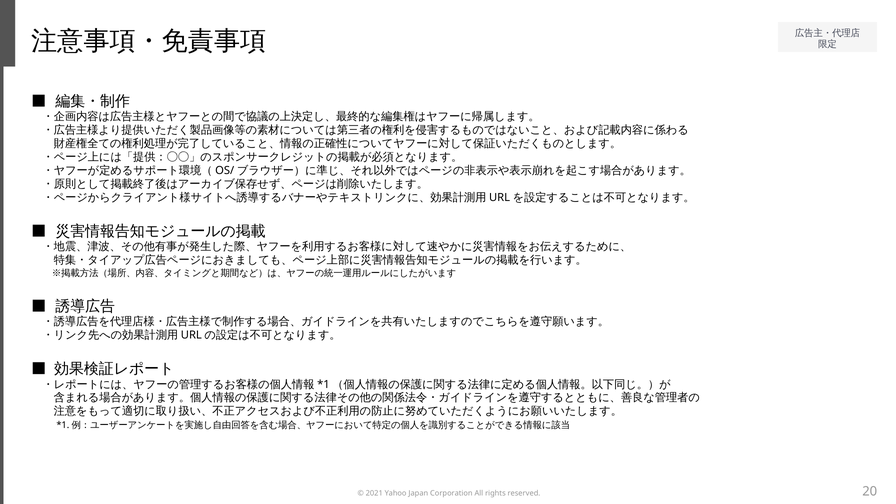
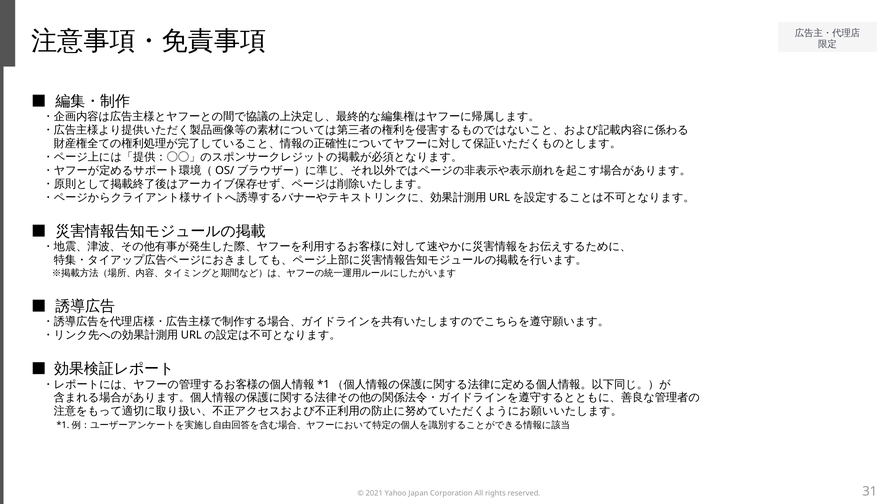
20: 20 -> 31 (870, 492)
